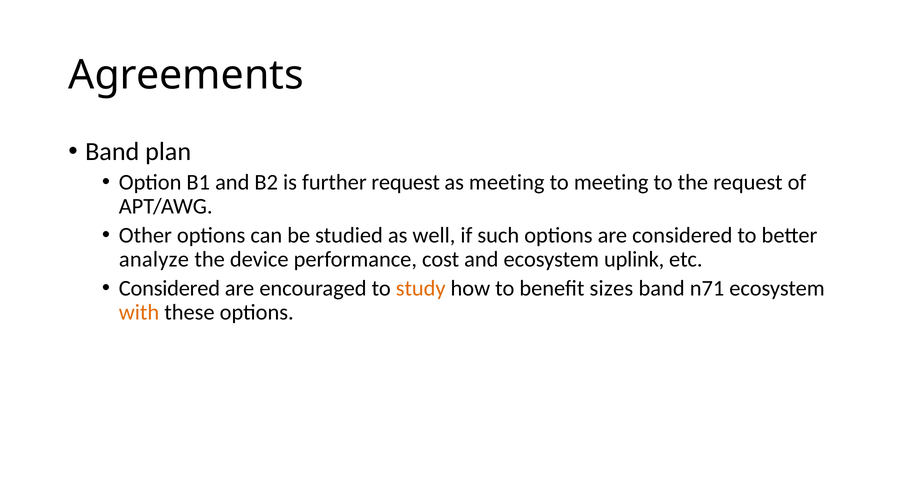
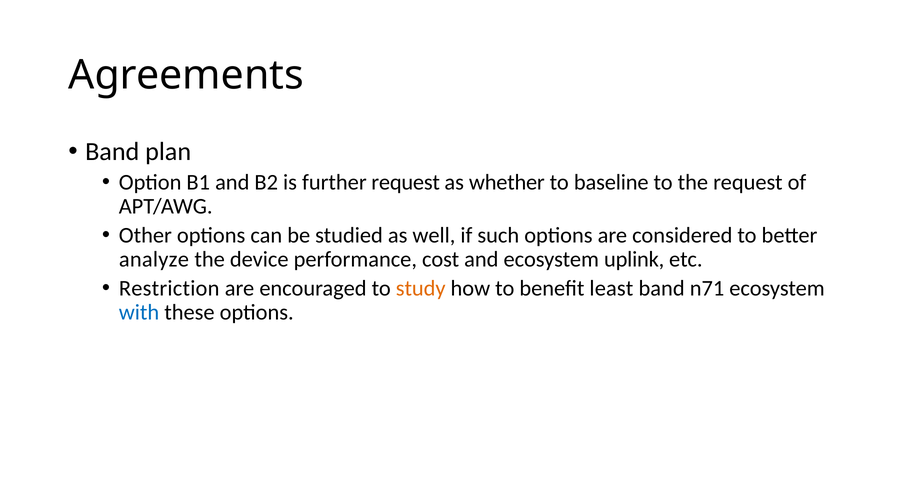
as meeting: meeting -> whether (507, 183)
to meeting: meeting -> baseline (611, 183)
Considered: Considered -> Restriction (169, 289)
sizes: sizes -> least (611, 289)
with colour: orange -> blue (139, 313)
